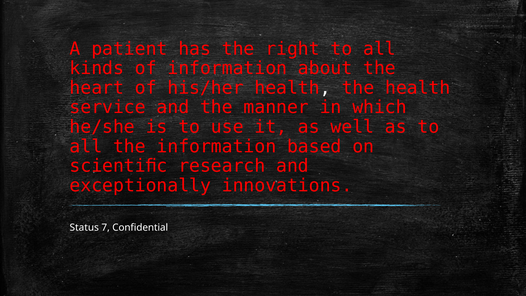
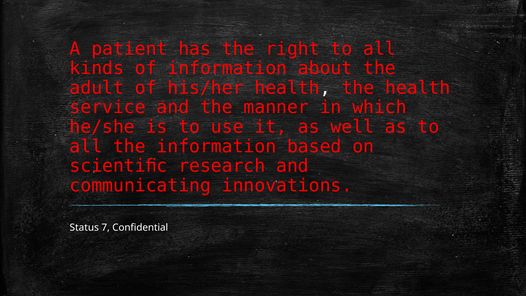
heart: heart -> adult (97, 88)
exceptionally: exceptionally -> communicating (140, 185)
